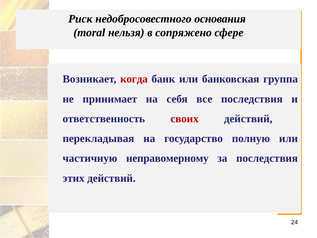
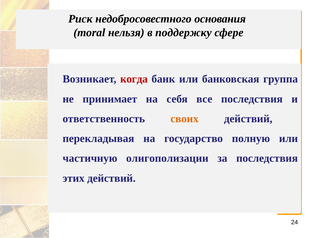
сопряжено: сопряжено -> поддержку (183, 32)
своих colour: red -> orange (185, 119)
неправомерному: неправомерному -> олигополизации (167, 158)
